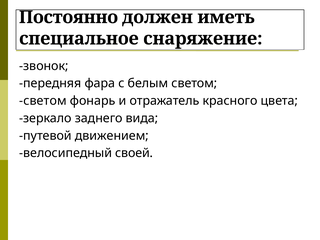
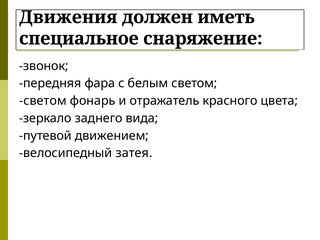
Постоянно: Постоянно -> Движения (68, 17)
своей: своей -> затея (134, 153)
